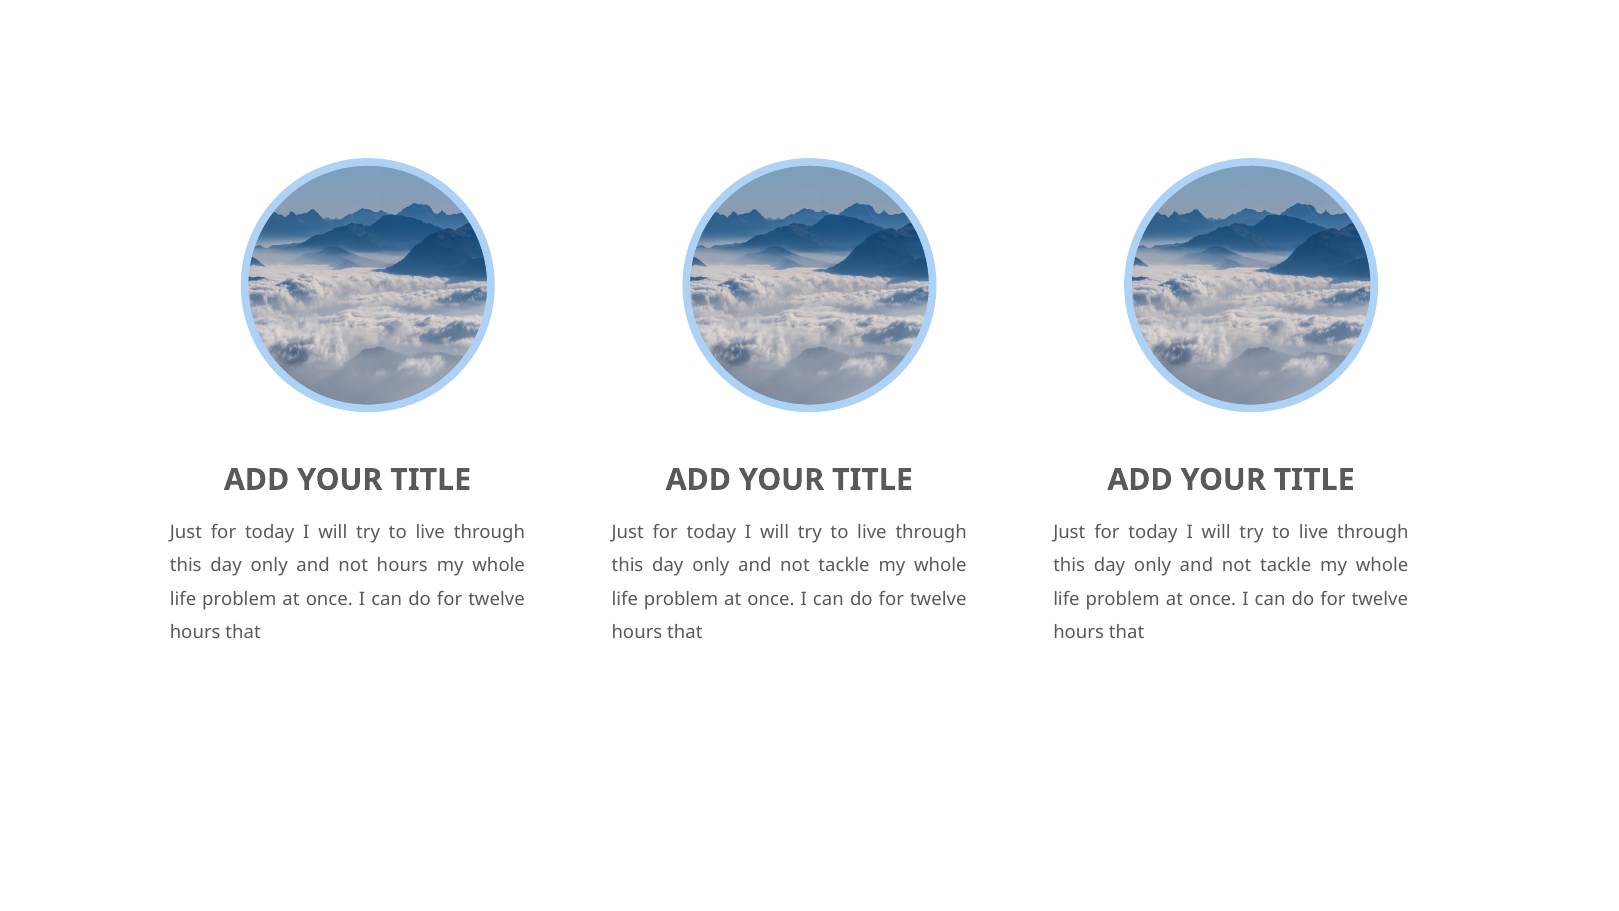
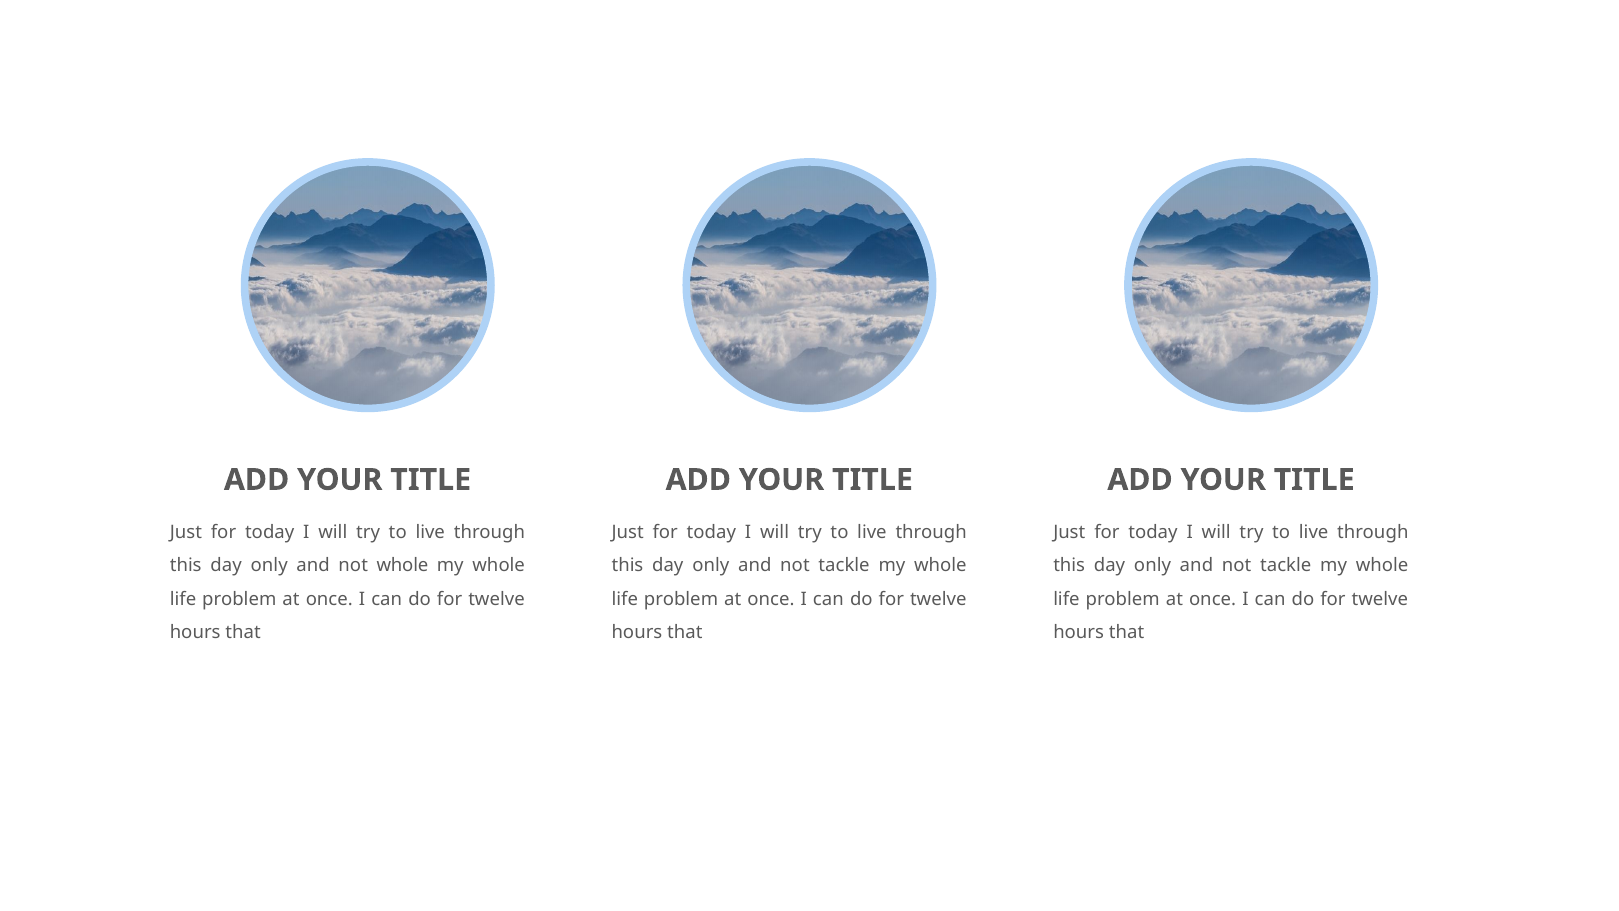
not hours: hours -> whole (402, 565)
